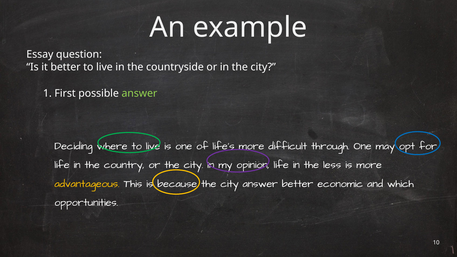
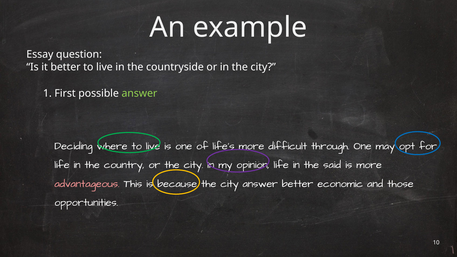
less: less -> said (332, 165)
advantageous colour: yellow -> pink (87, 184)
which: which -> those (400, 184)
